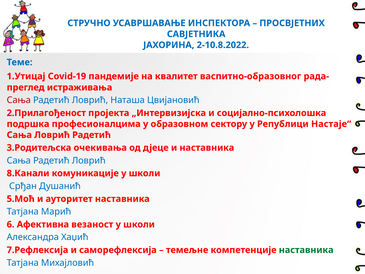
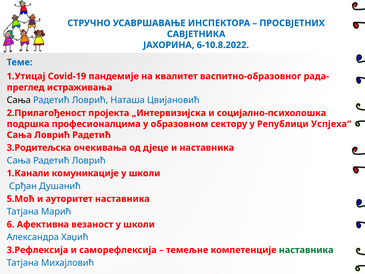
2-10.8.2022: 2-10.8.2022 -> 6-10.8.2022 (223, 45)
Сања colour: red -> black (19, 100)
Настаје“: Настаје“ -> Успјеха“ (331, 124)
8.Канали: 8.Канали -> 1.Канали (28, 173)
7.Рефлексија: 7.Рефлексија -> 3.Рефлексија (37, 250)
